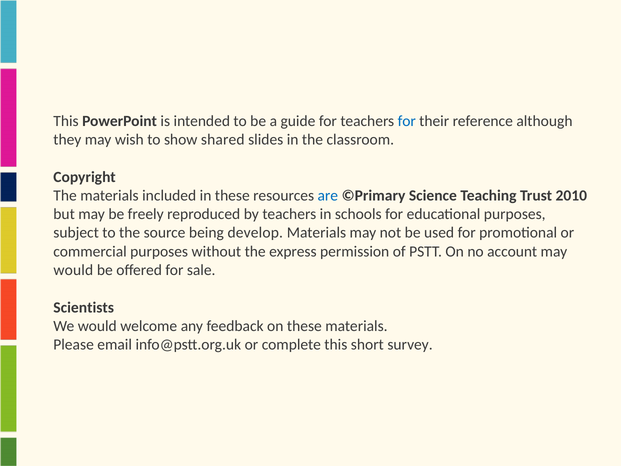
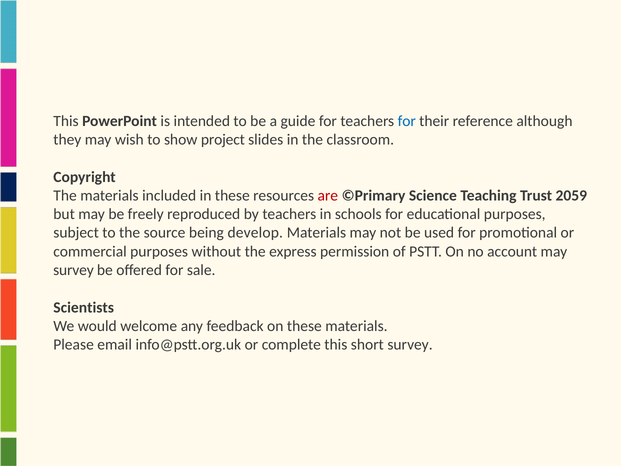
shared: shared -> project (223, 140)
are colour: blue -> red (328, 195)
2010: 2010 -> 2059 (571, 195)
would: would -> survey (73, 270)
